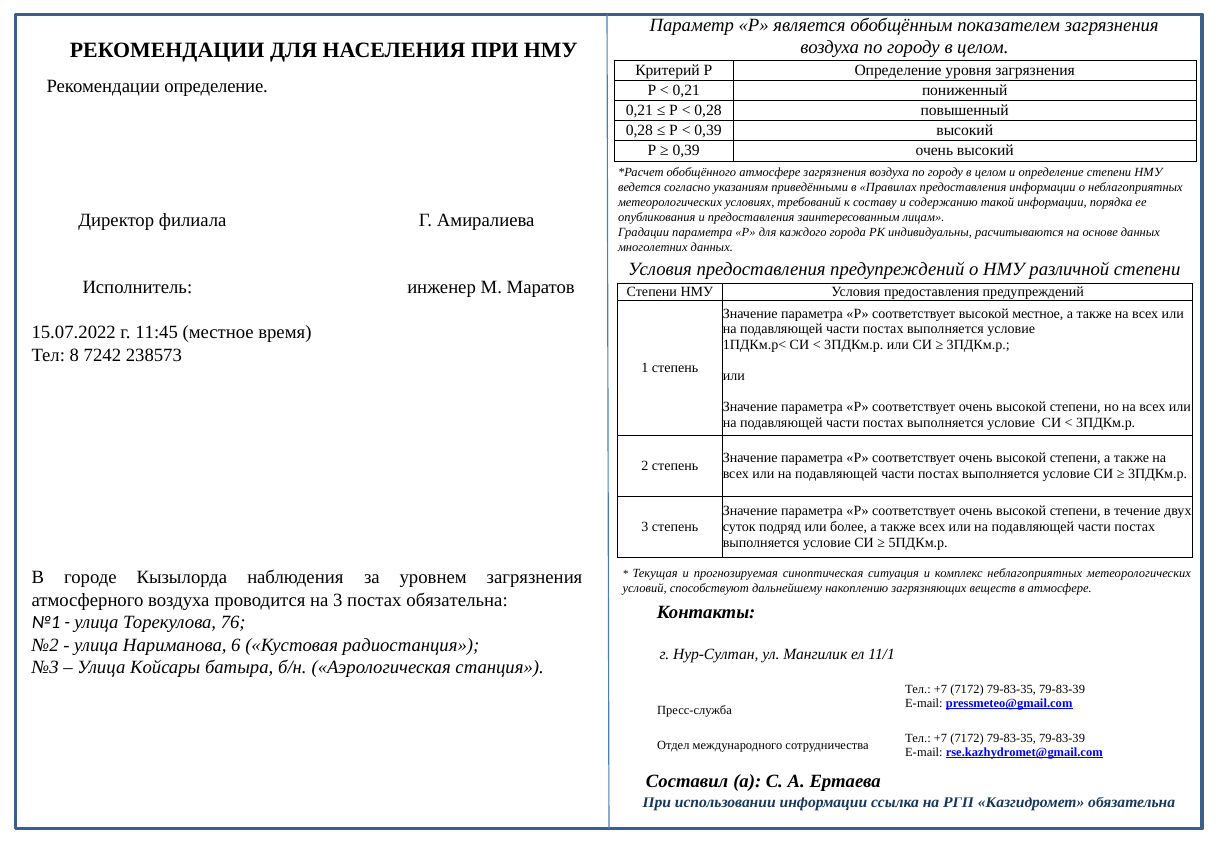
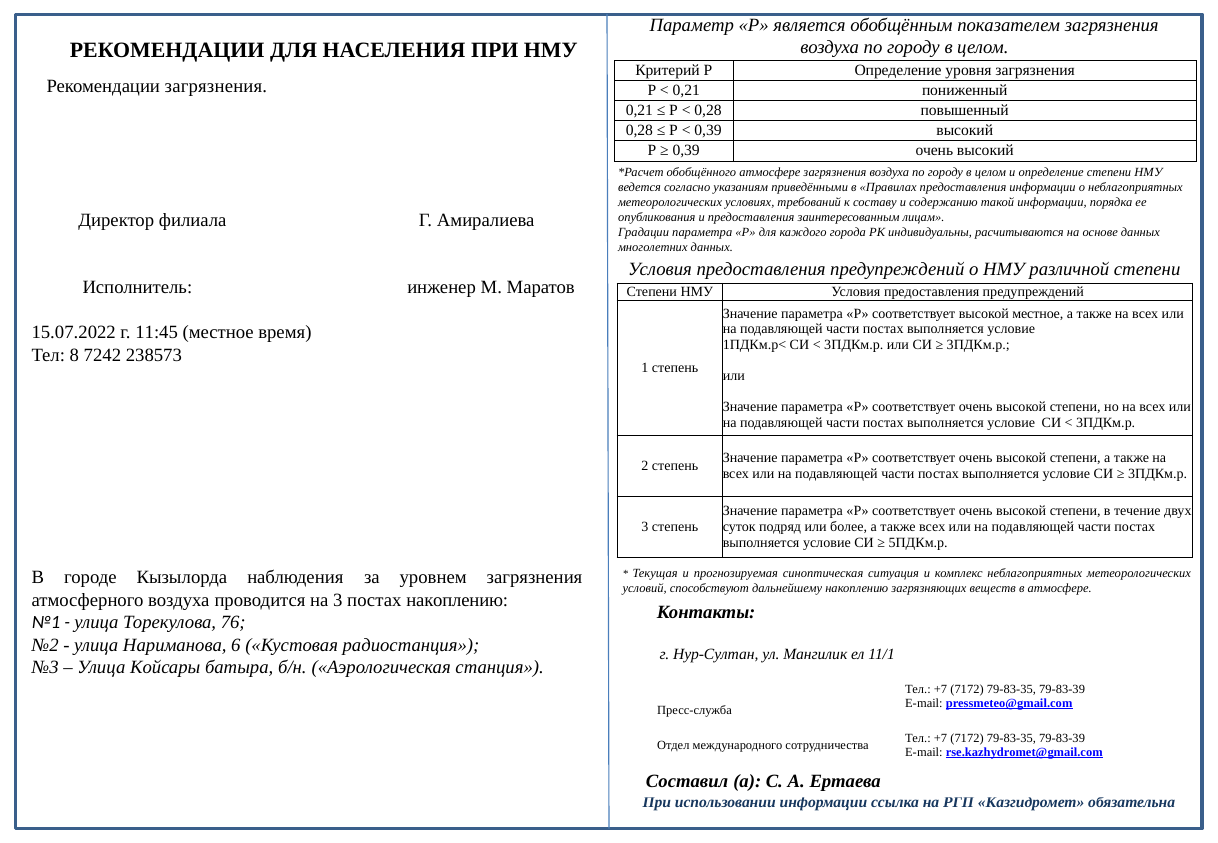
Рекомендации определение: определение -> загрязнения (216, 86)
постах обязательна: обязательна -> накоплению (457, 600)
